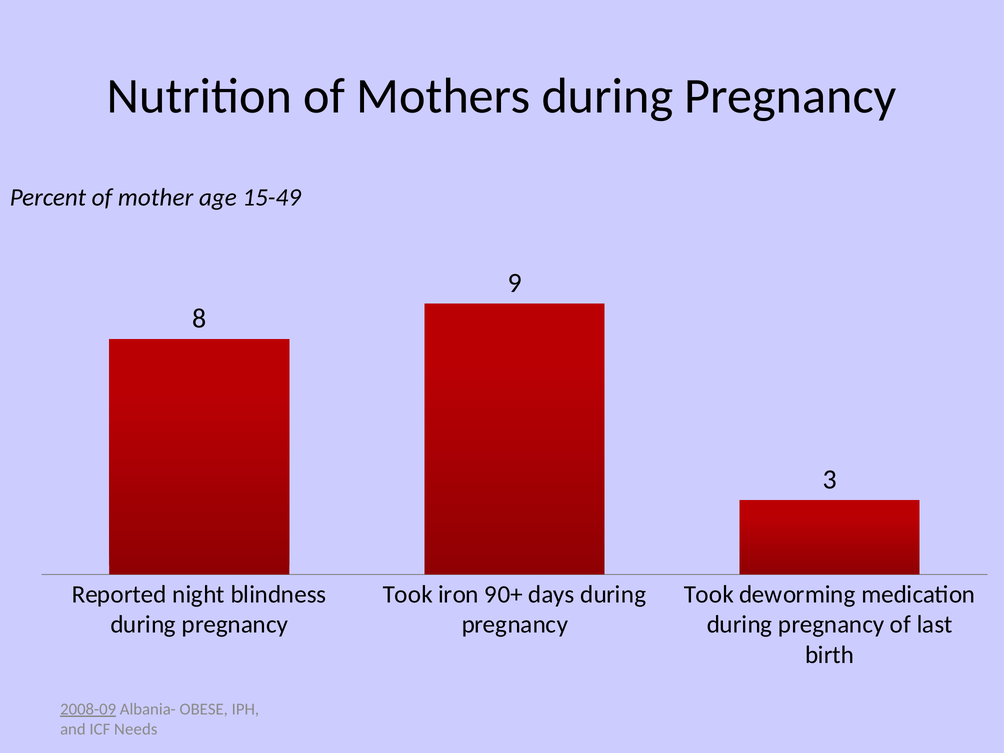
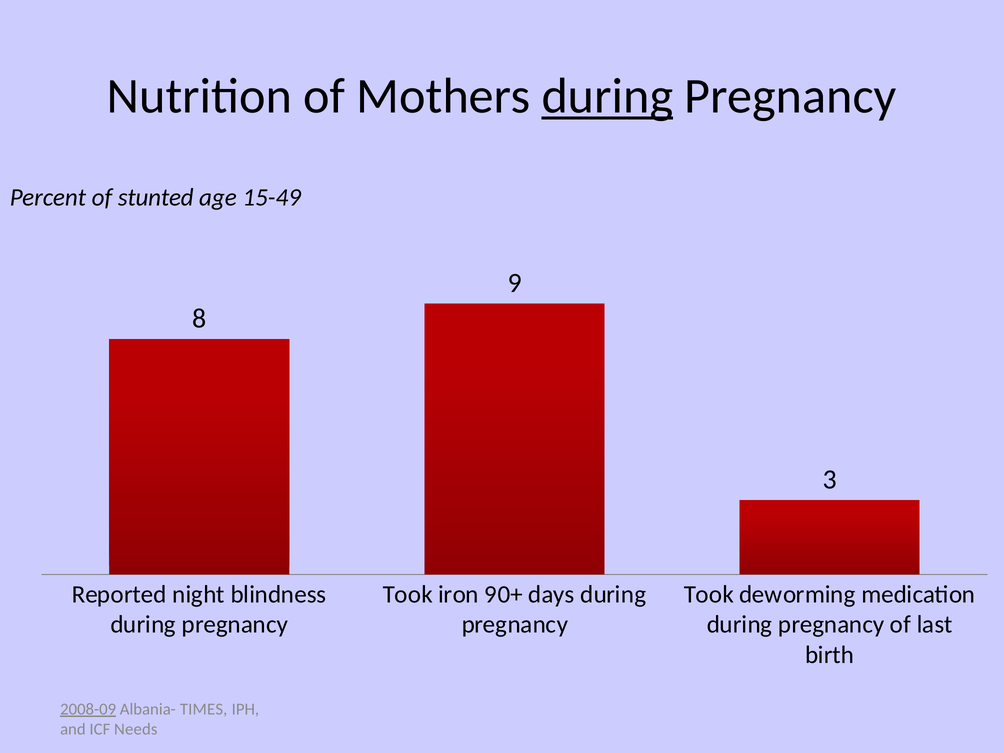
during underline: none -> present (607, 96)
mother: mother -> stunted (156, 197)
OBESE: OBESE -> TIMES (204, 709)
